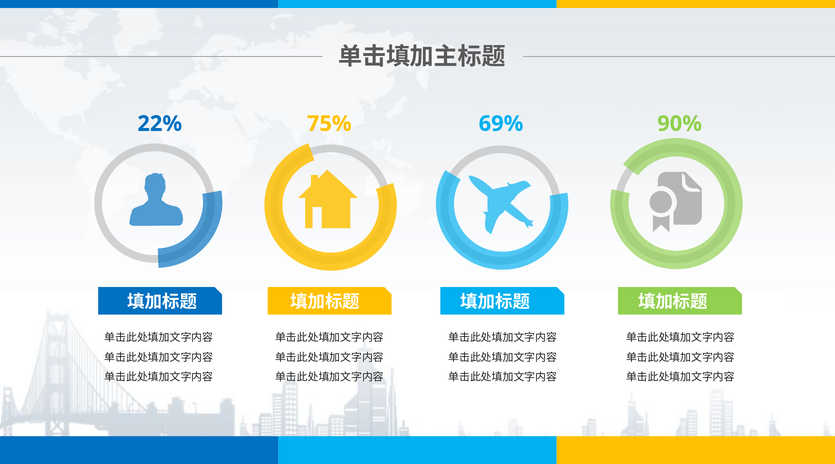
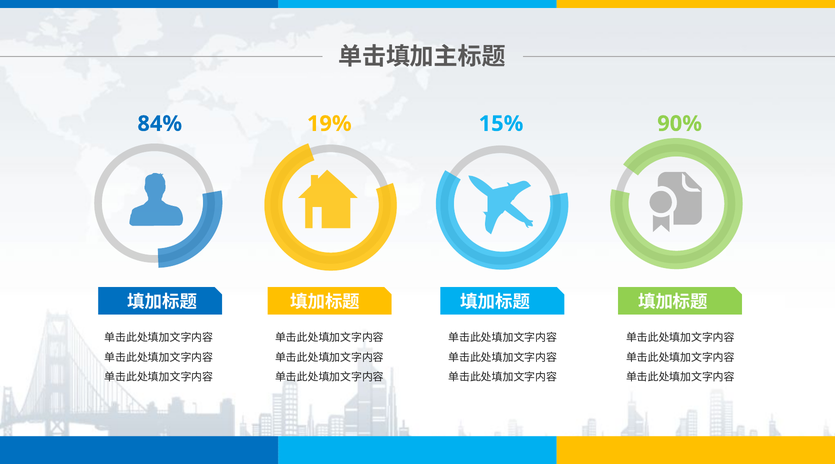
22%: 22% -> 84% (160, 124)
75%: 75% -> 19% (329, 124)
69%: 69% -> 15% (501, 124)
